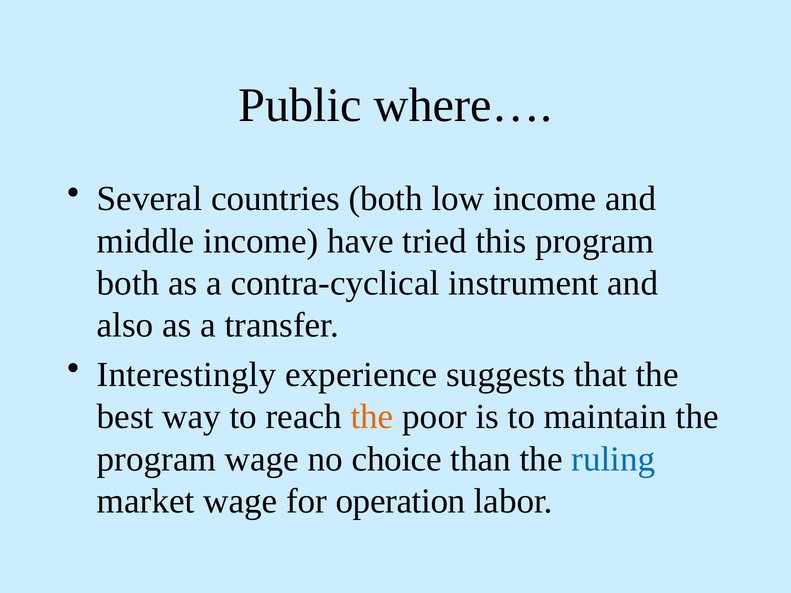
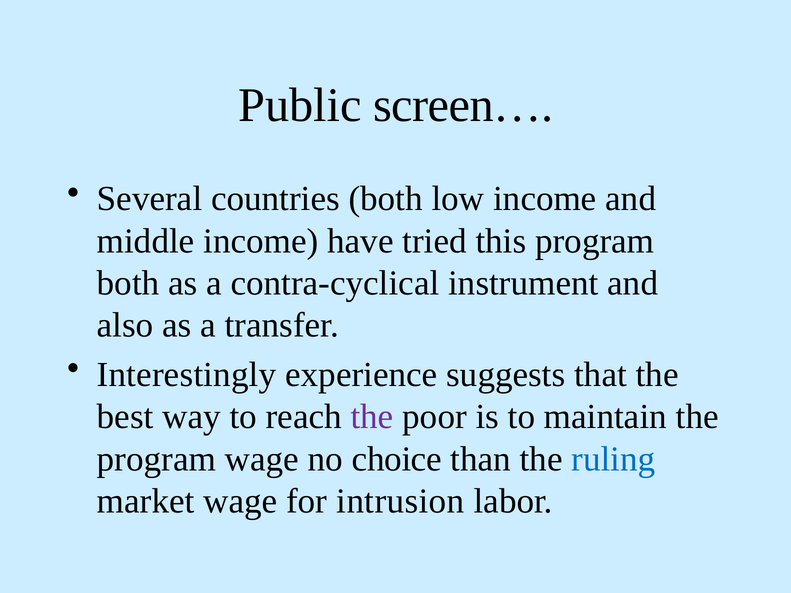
where…: where… -> screen… (463, 106)
the colour: orange -> purple (372, 417)
operation: operation -> intrusion (400, 501)
